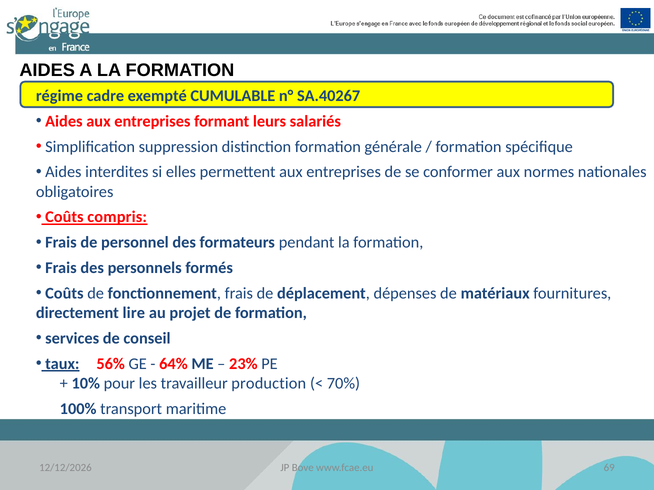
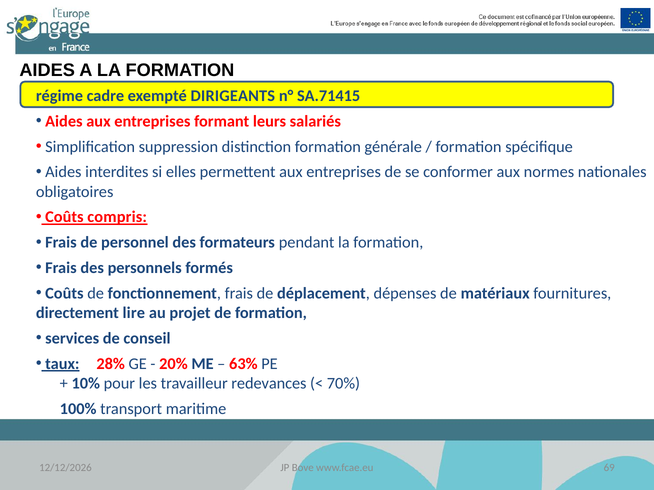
CUMULABLE: CUMULABLE -> DIRIGEANTS (233, 96)
SA.40267: SA.40267 -> SA.71415 (329, 96)
56%: 56% -> 28% (111, 364)
64%: 64% -> 20% (173, 364)
23%: 23% -> 63% (243, 364)
production: production -> redevances (269, 384)
